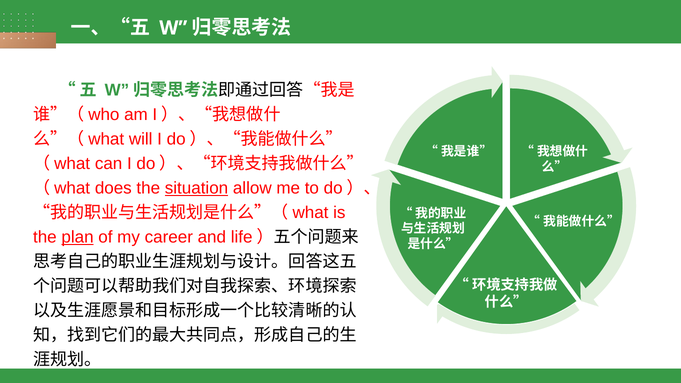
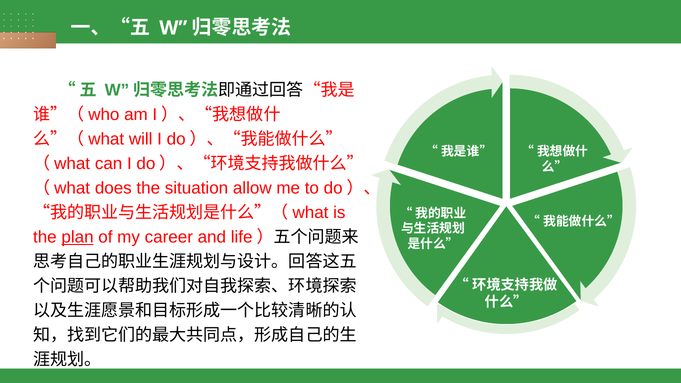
situation underline: present -> none (196, 188)
